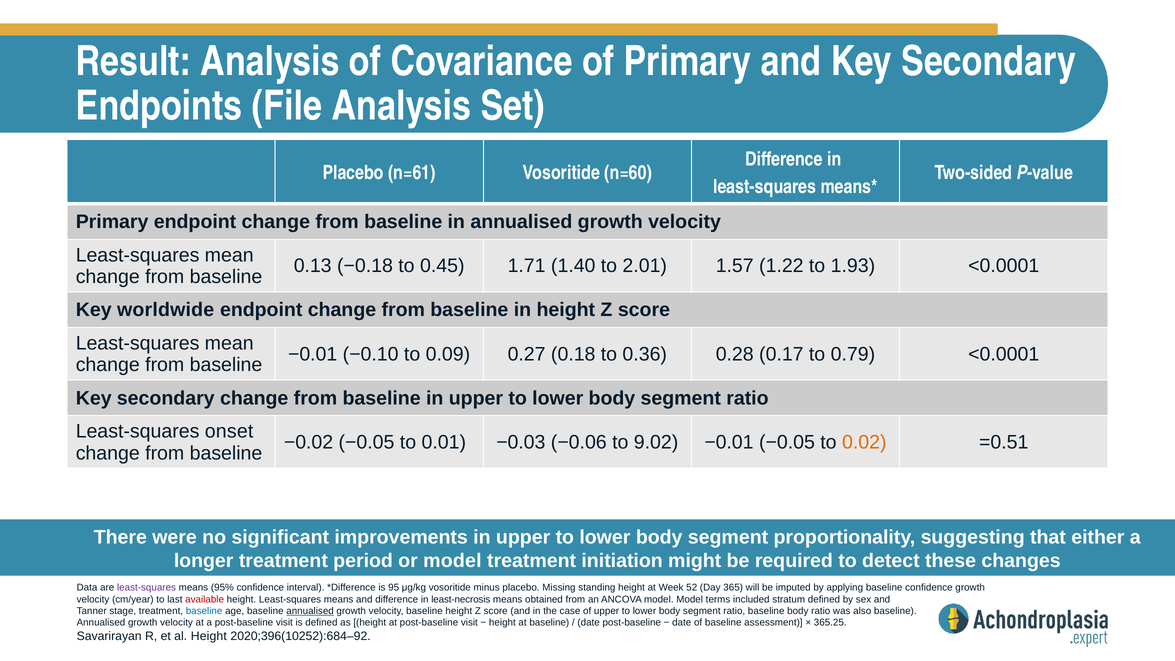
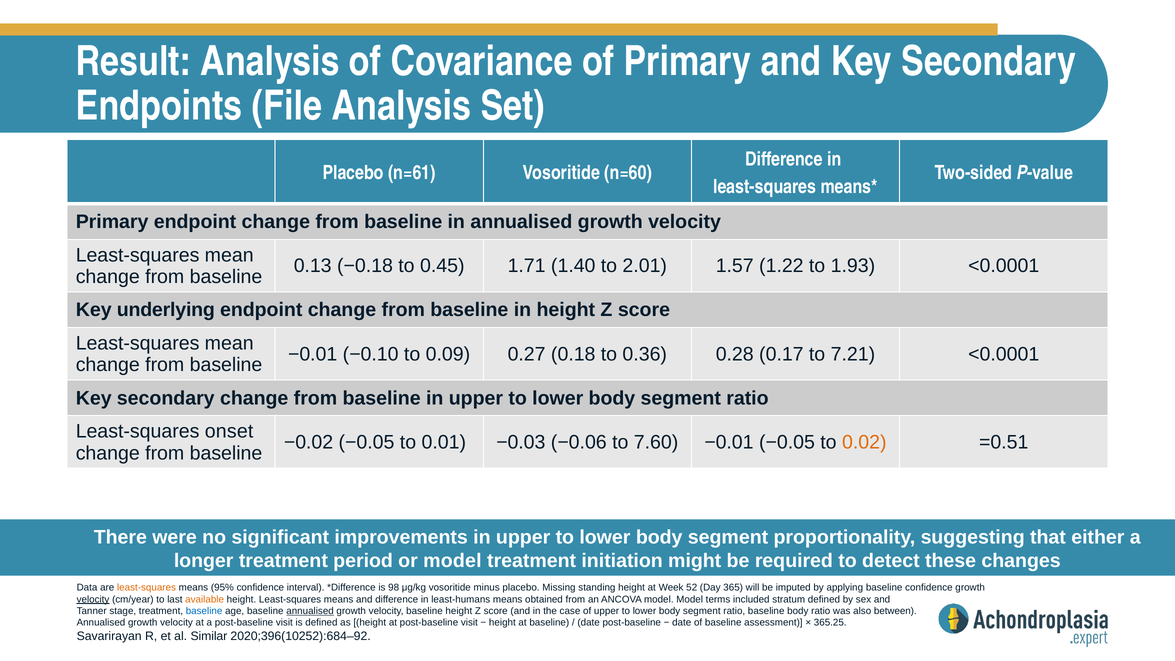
worldwide: worldwide -> underlying (166, 310)
0.79: 0.79 -> 7.21 (853, 354)
9.02: 9.02 -> 7.60 (656, 442)
least-squares colour: purple -> orange (146, 588)
95: 95 -> 98 (394, 588)
velocity underline: none -> present (93, 599)
available colour: red -> orange (205, 599)
least-necrosis: least-necrosis -> least-humans (461, 599)
also baseline: baseline -> between (895, 611)
al Height: Height -> Similar (209, 636)
